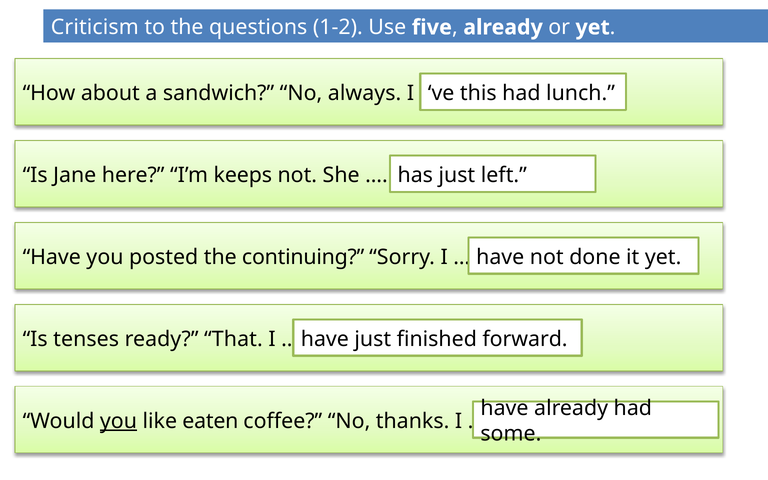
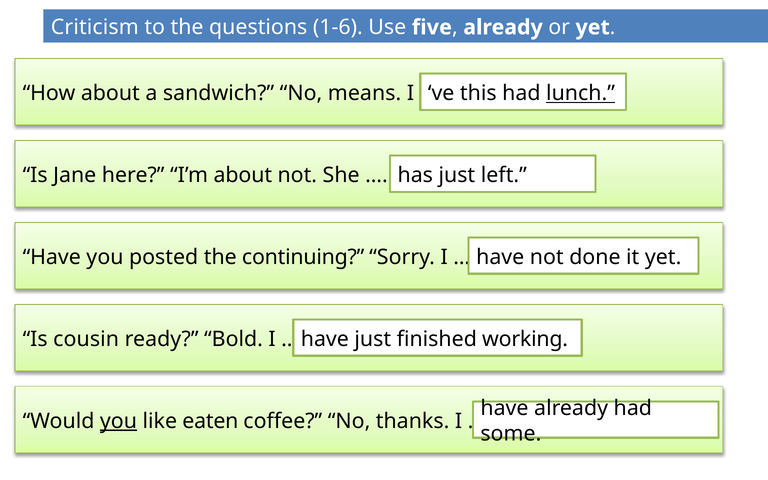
1-2: 1-2 -> 1-6 (338, 27)
always: always -> means (365, 93)
lunch underline: none -> present (581, 93)
I’m keeps: keeps -> about (243, 175)
tenses: tenses -> cousin (86, 339)
That: That -> Bold (233, 339)
forward: forward -> working (525, 339)
